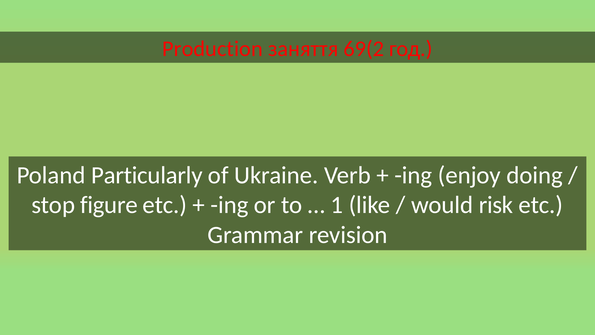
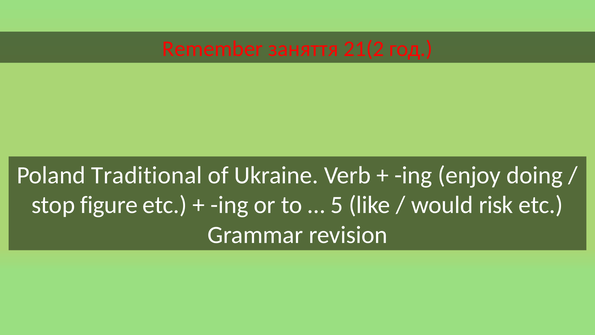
Production: Production -> Remember (213, 49)
69(2: 69(2 -> 21(2 (364, 49)
Particularly: Particularly -> Traditional (147, 175)
1: 1 -> 5 (337, 205)
